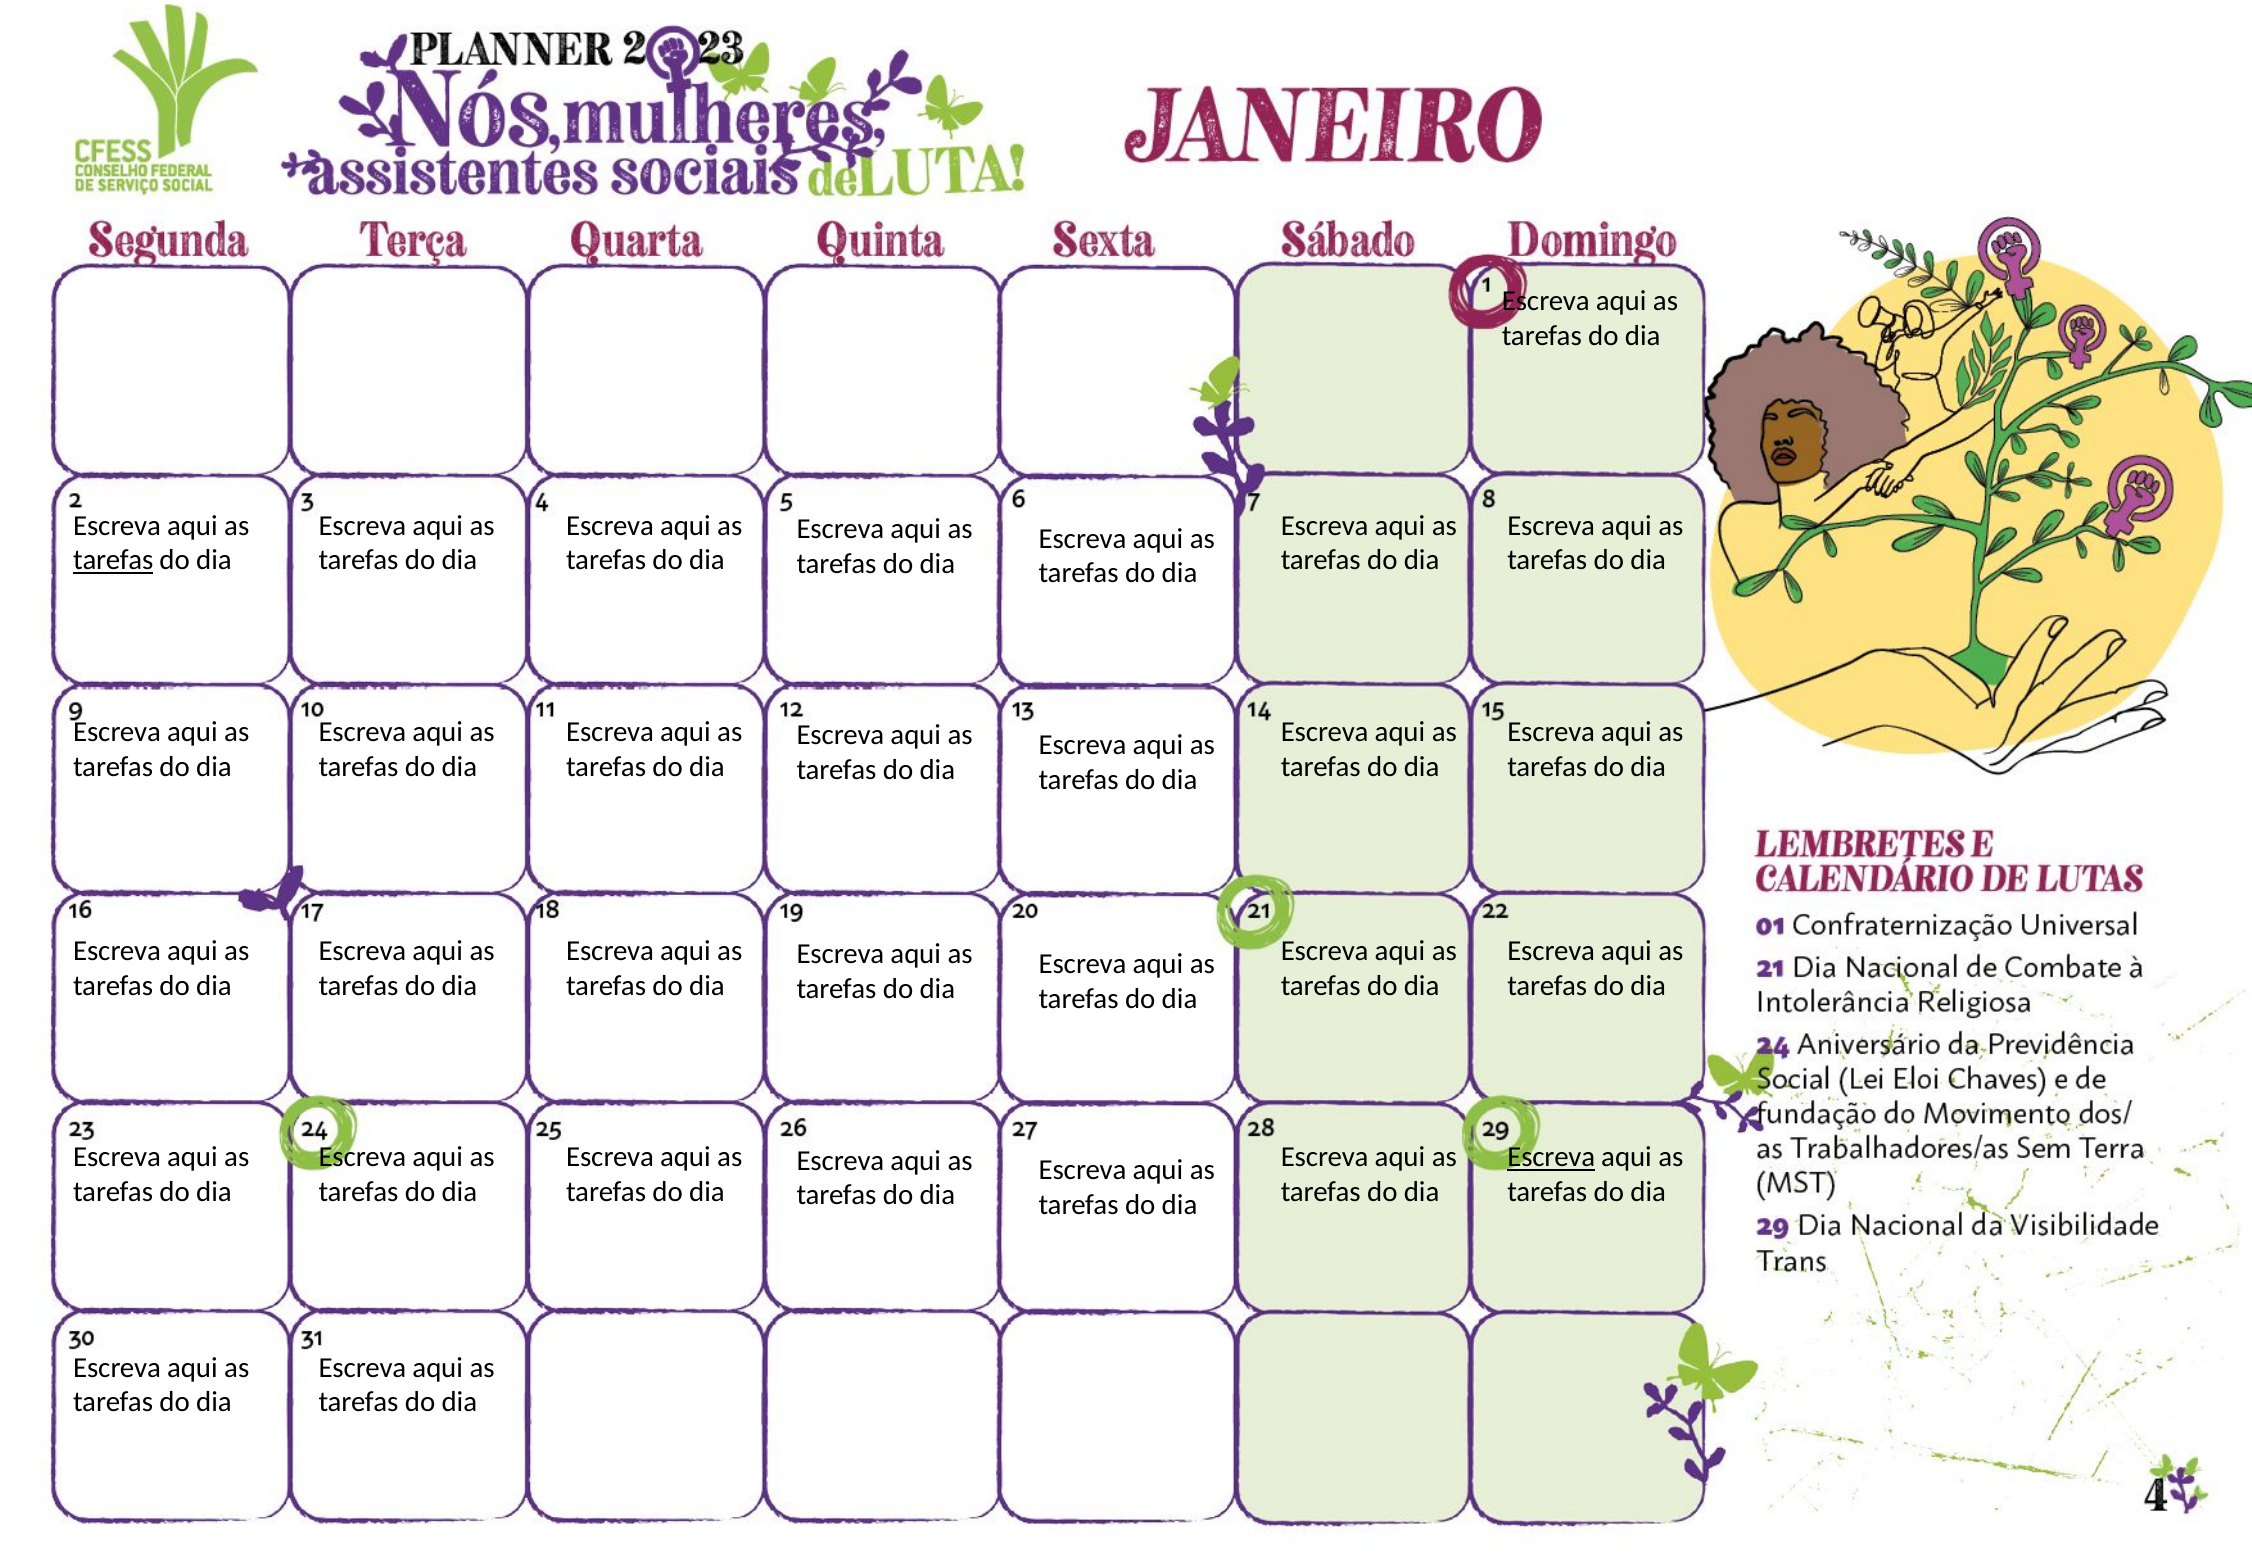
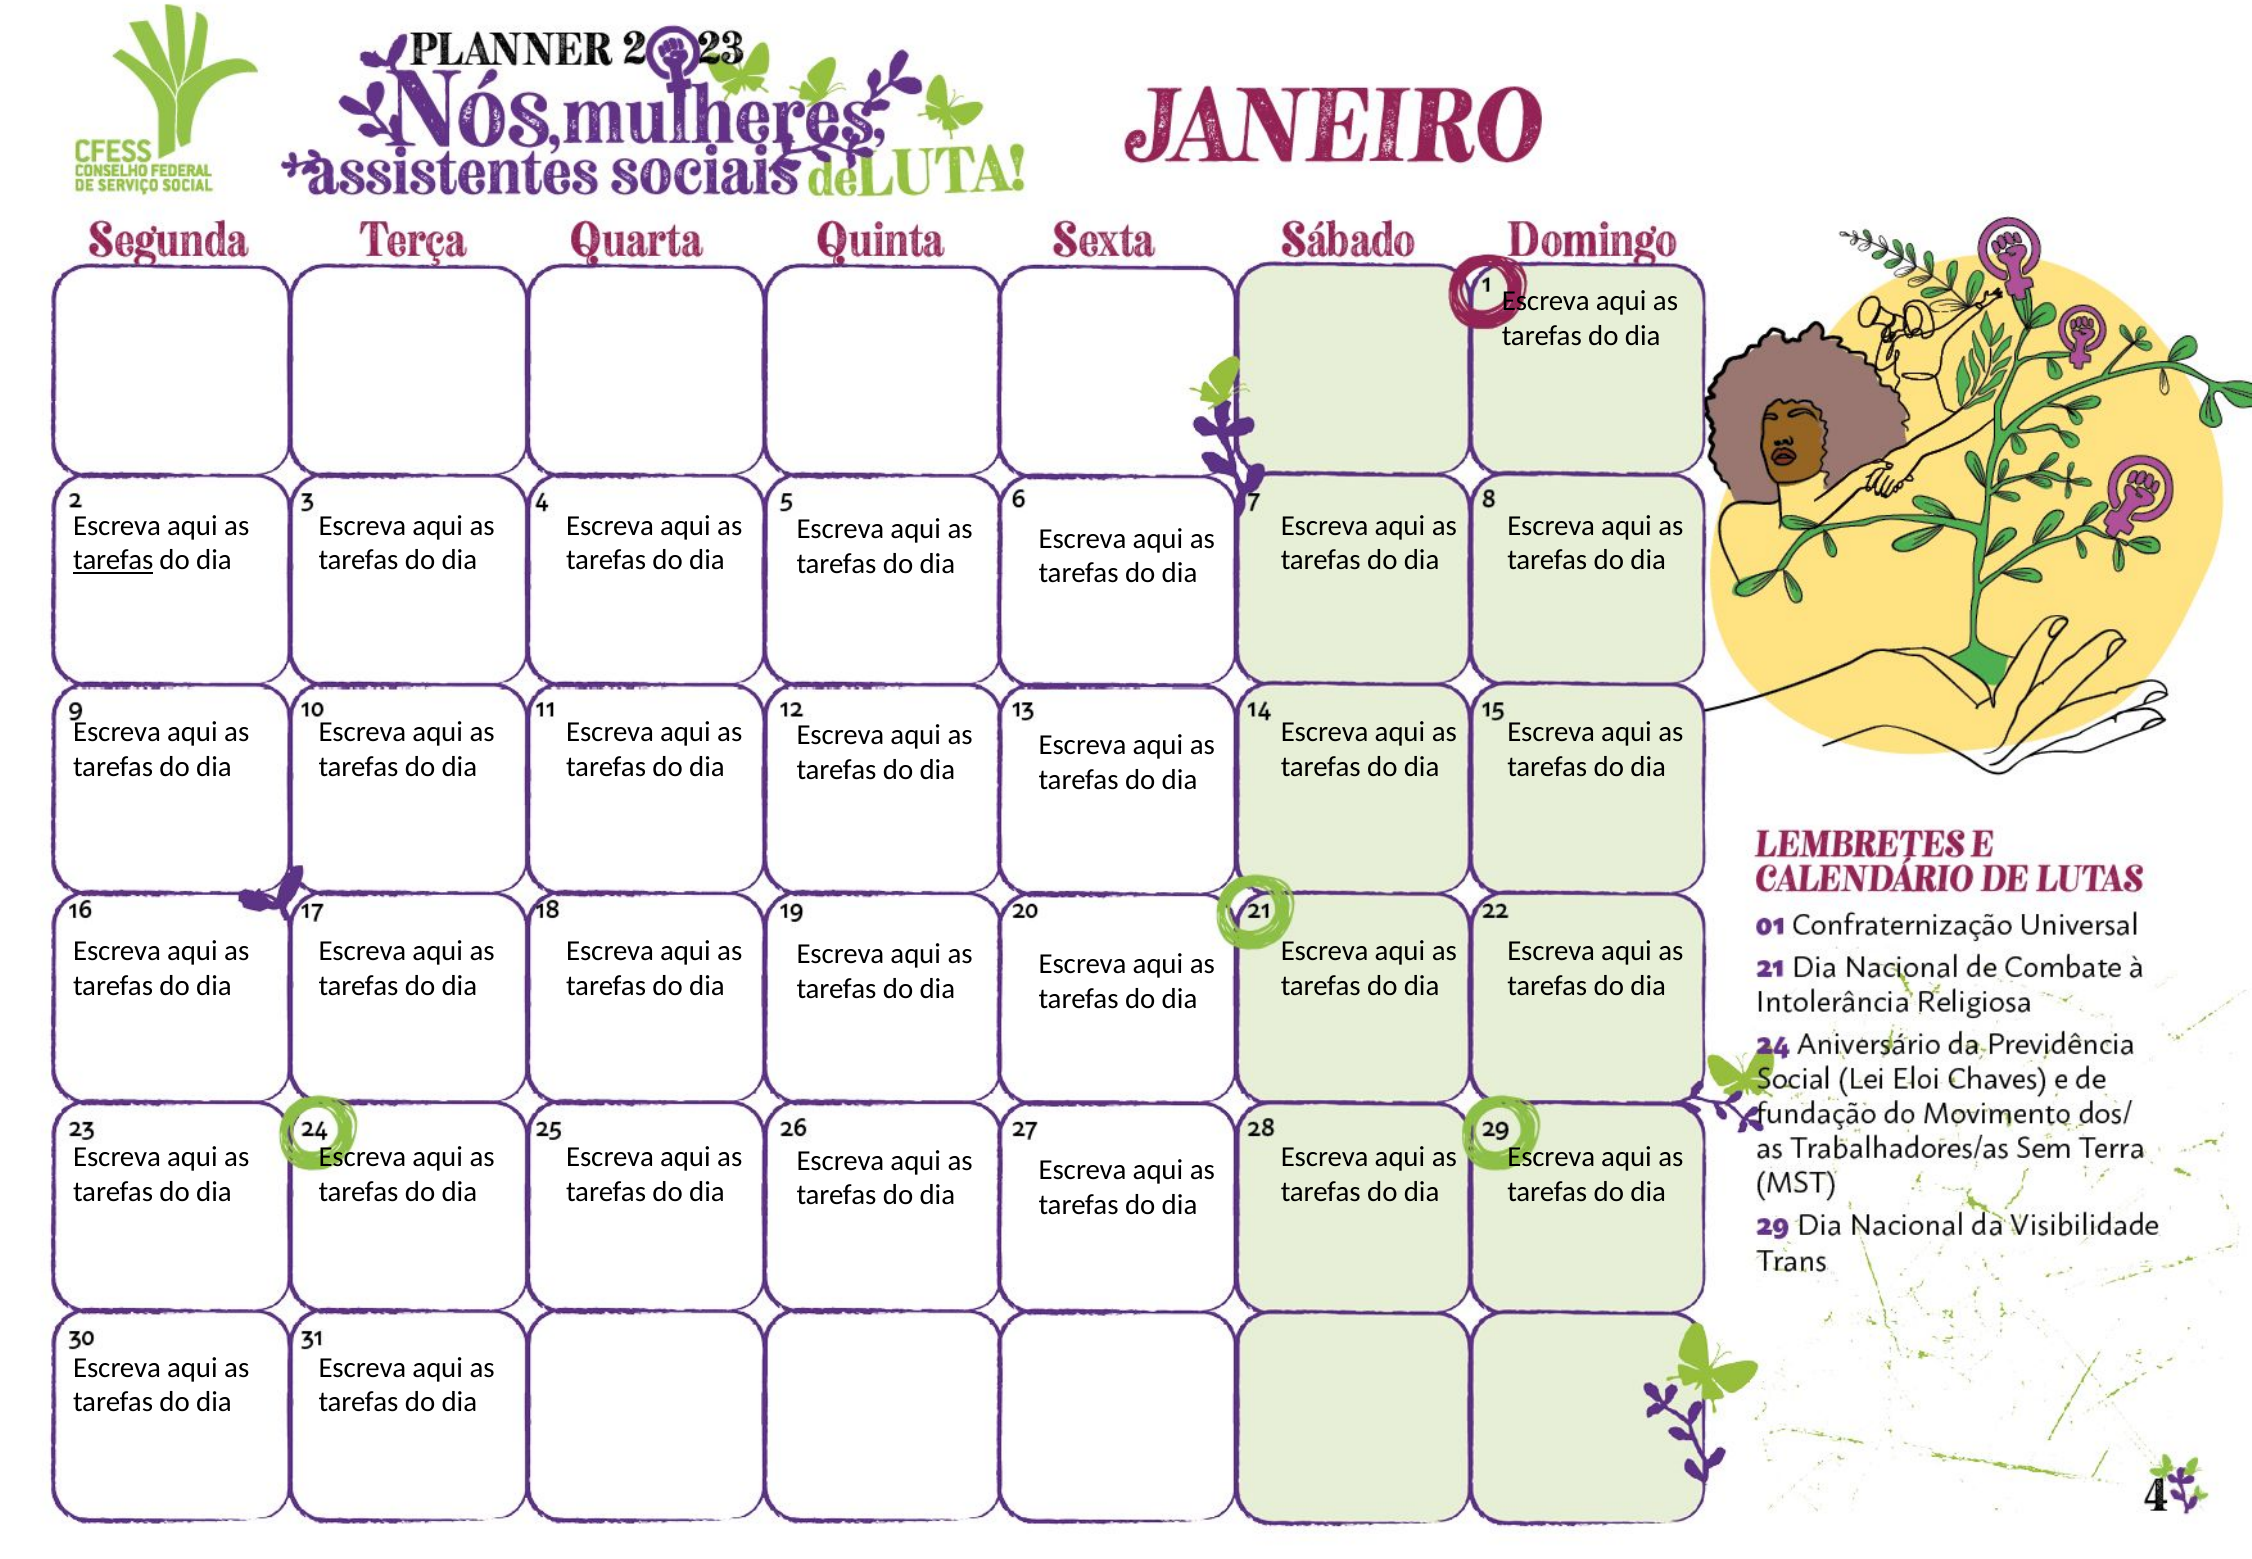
Escreva underline: present -> none (1551, 1157)
